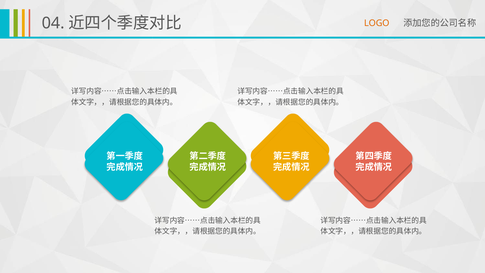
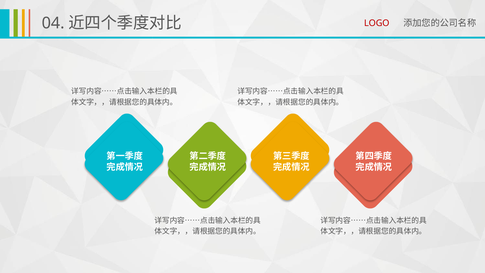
LOGO colour: orange -> red (377, 23)
